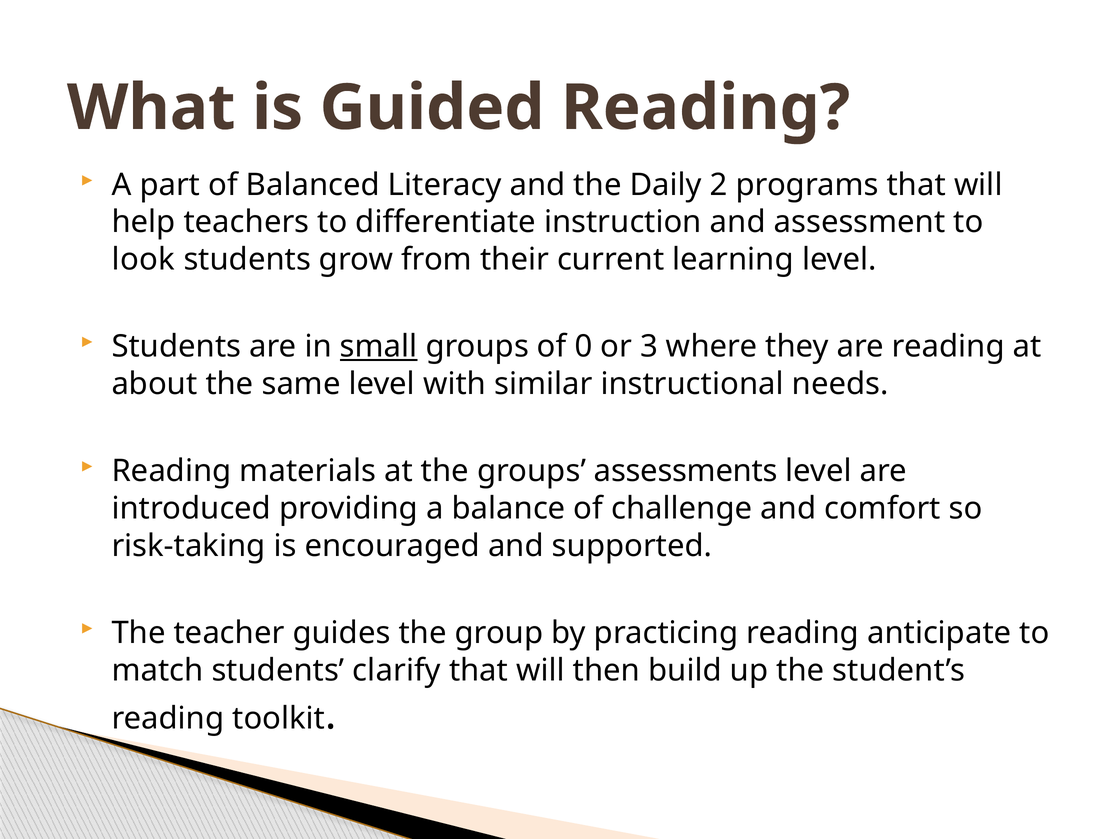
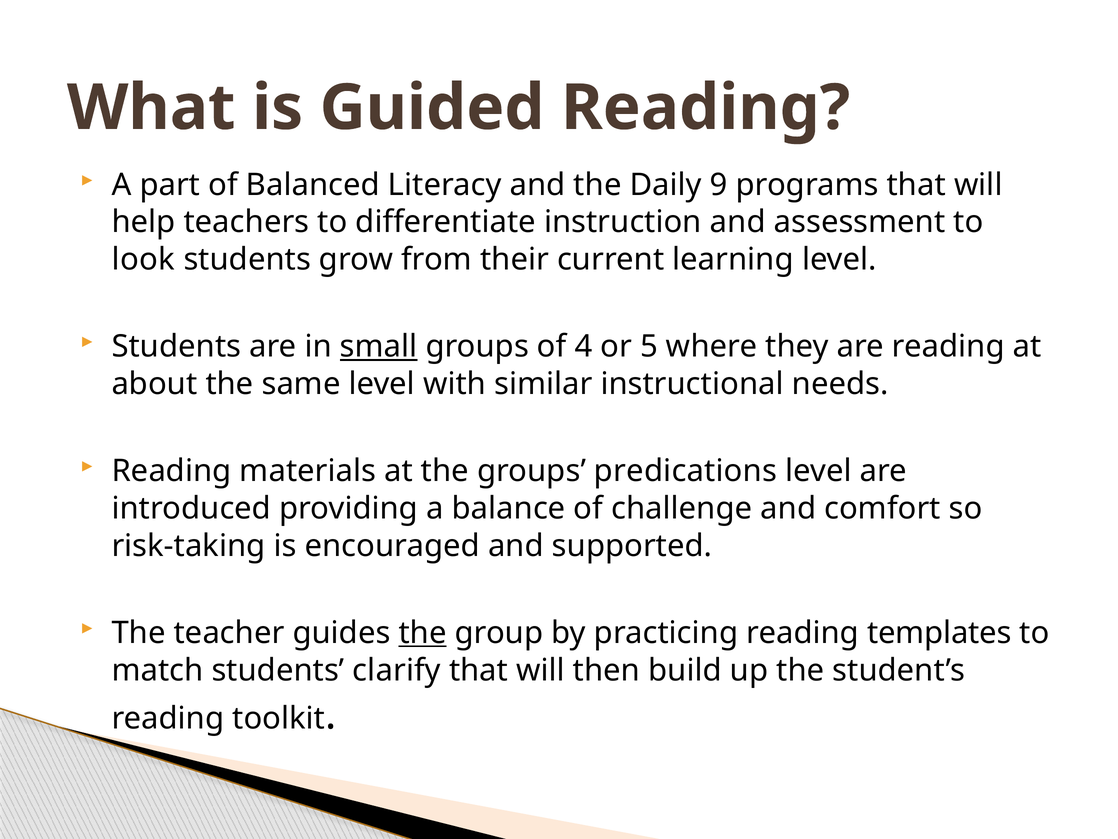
2: 2 -> 9 (719, 185)
0: 0 -> 4 (583, 346)
3: 3 -> 5 (649, 346)
assessments: assessments -> predications (686, 471)
the underline: none -> present (423, 633)
anticipate: anticipate -> templates (939, 633)
